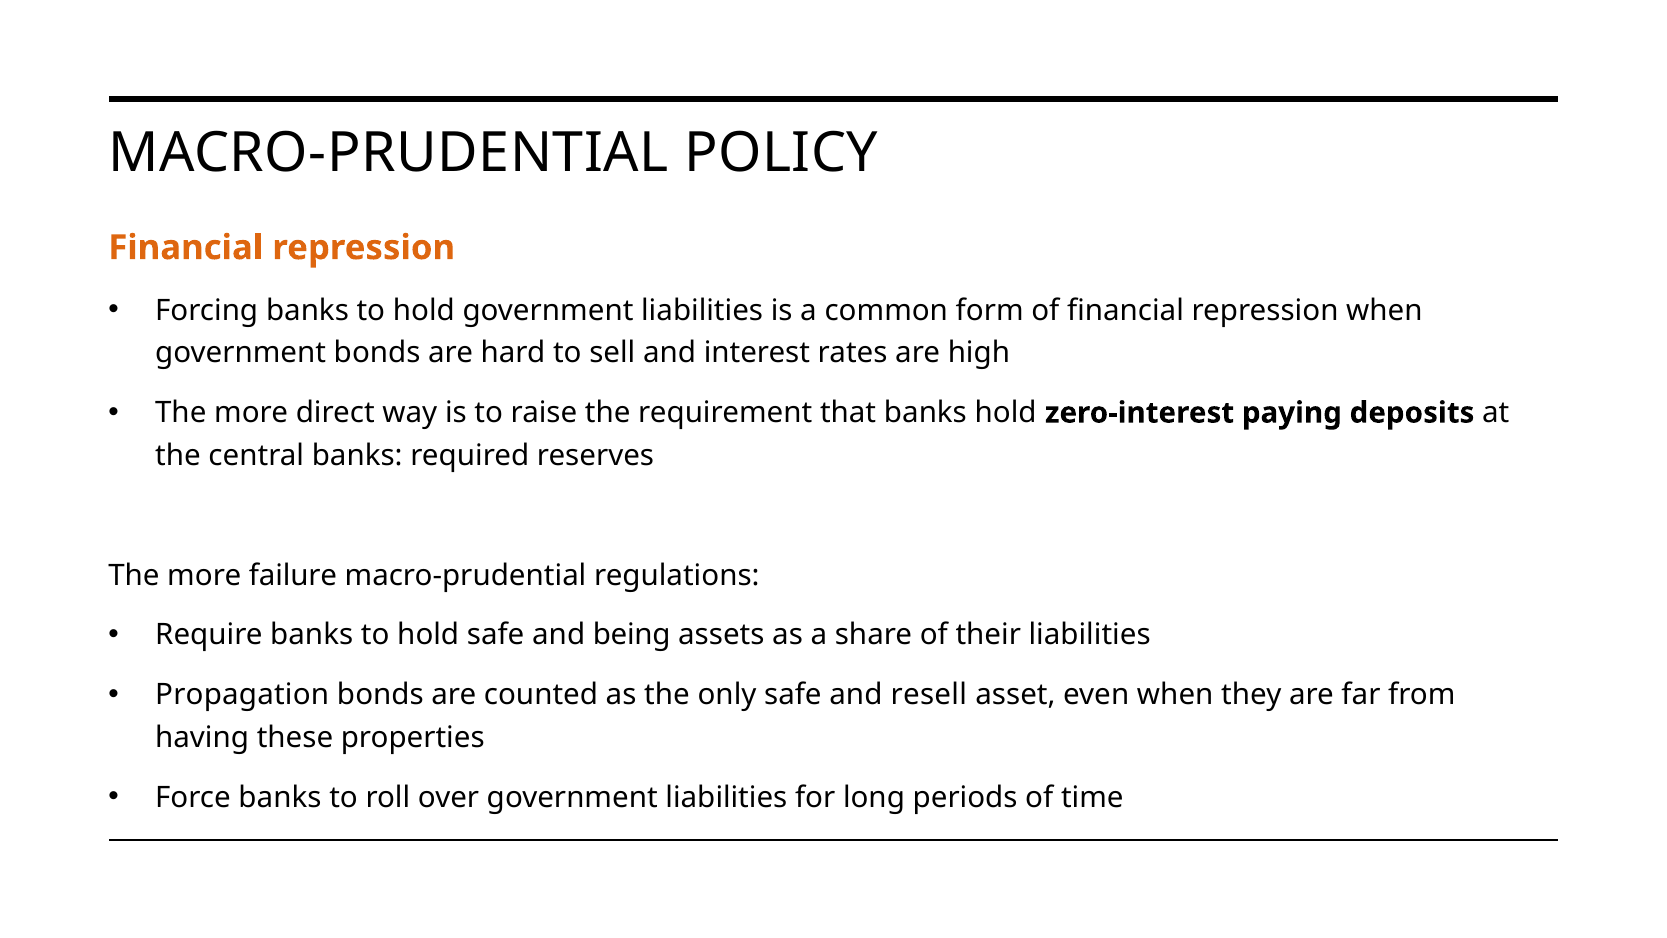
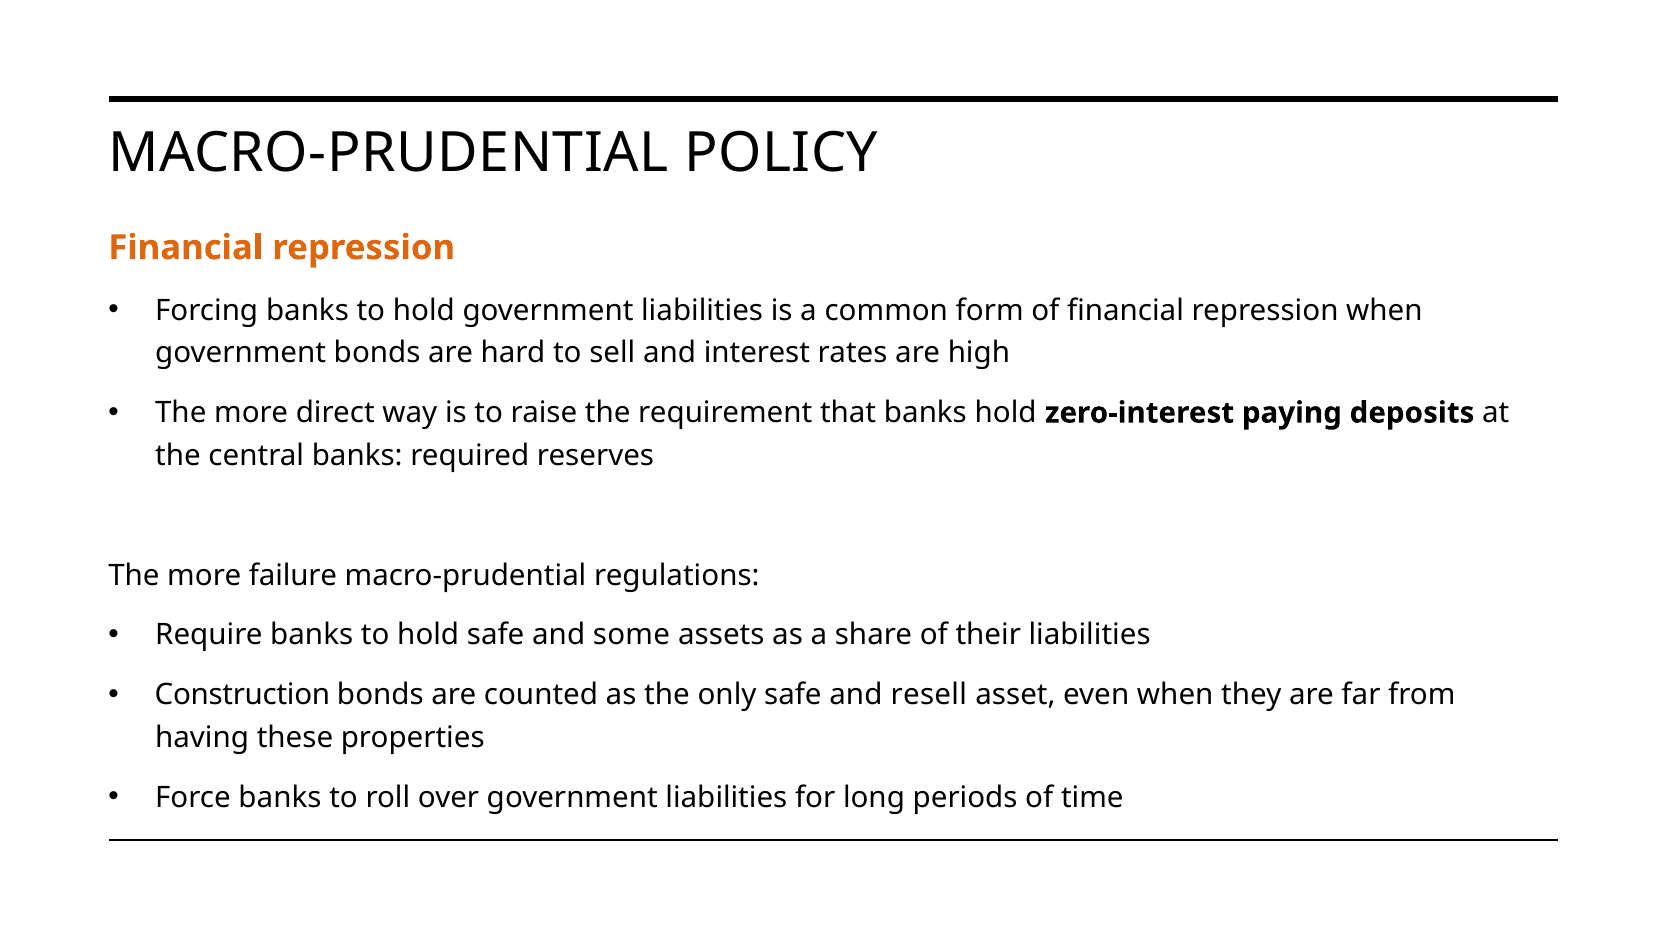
being: being -> some (631, 635)
Propagation: Propagation -> Construction (242, 695)
